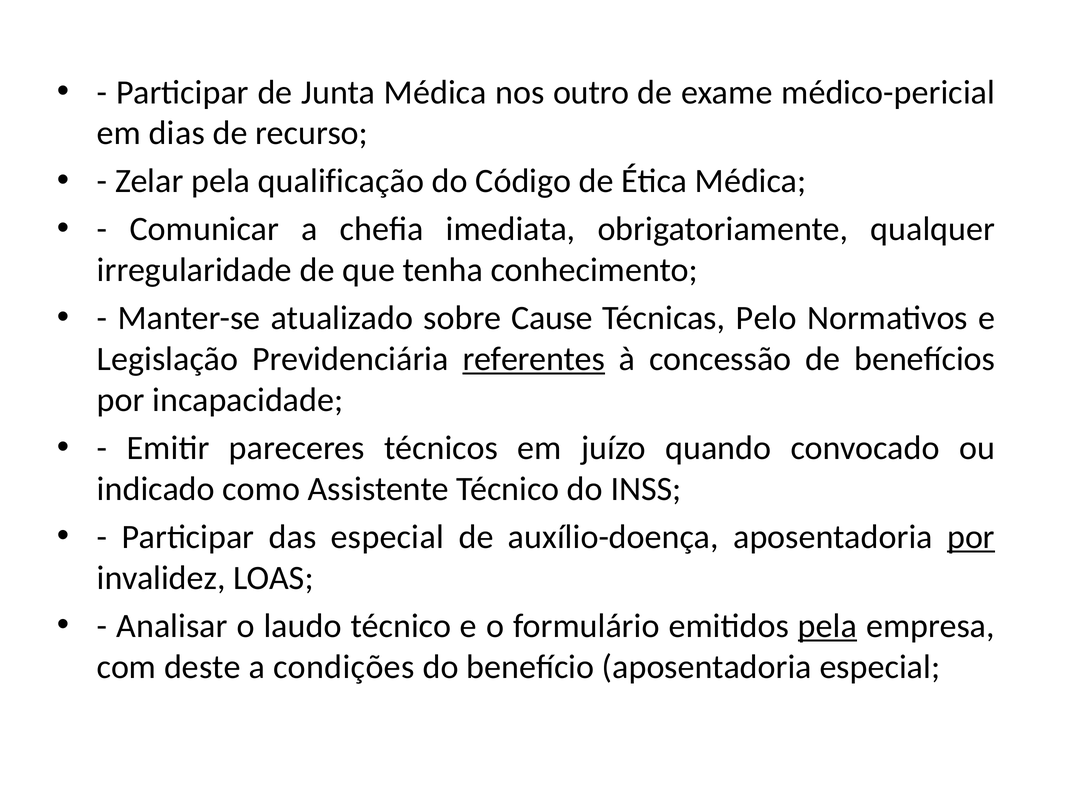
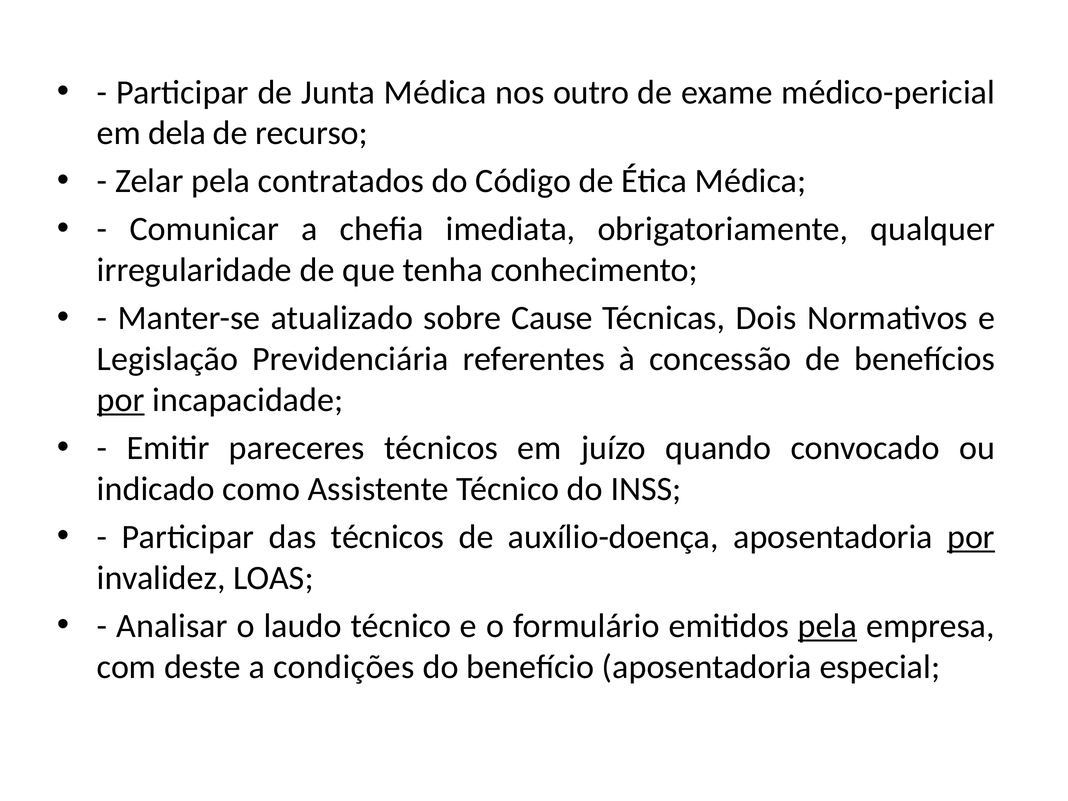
dias: dias -> dela (177, 133)
qualificação: qualificação -> contratados (341, 181)
Pelo: Pelo -> Dois (766, 318)
referentes underline: present -> none (534, 359)
por underline: none -> present (121, 400)
das especial: especial -> técnicos (388, 537)
